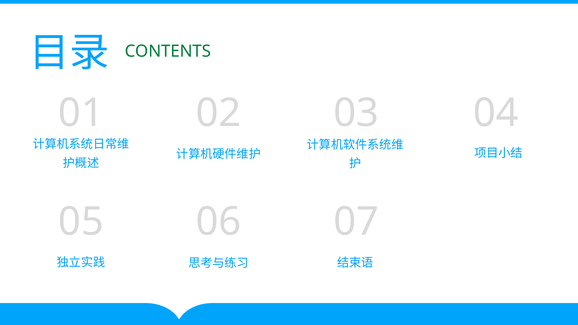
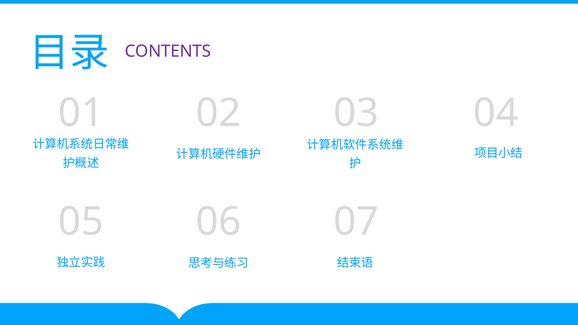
CONTENTS colour: green -> purple (168, 51)
